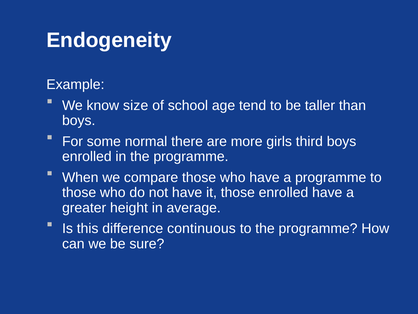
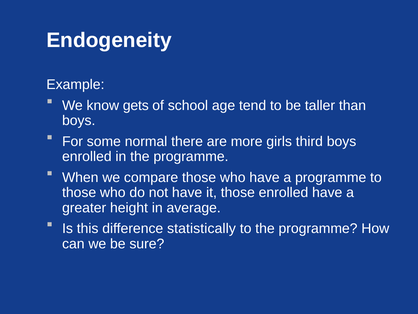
size: size -> gets (136, 105)
continuous: continuous -> statistically (201, 228)
